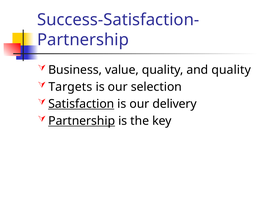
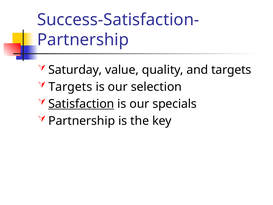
Business: Business -> Saturday (75, 70)
and quality: quality -> targets (231, 70)
delivery: delivery -> specials (175, 104)
Partnership underline: present -> none (82, 121)
